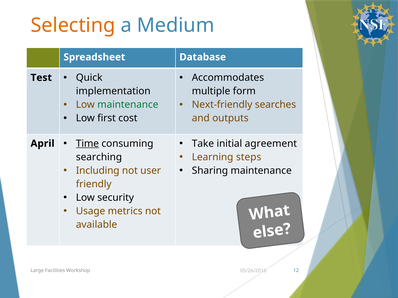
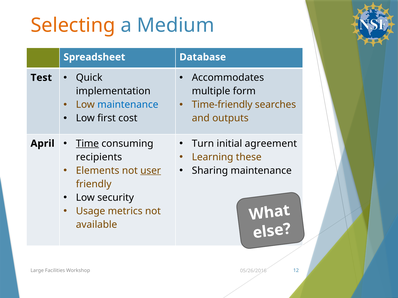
maintenance colour: green -> blue (128, 105)
Next-friendly: Next-friendly -> Time-friendly (222, 105)
Take: Take -> Turn (203, 144)
steps: steps -> these (249, 157)
searching: searching -> recipients (99, 157)
Including: Including -> Elements (98, 171)
user underline: none -> present (151, 171)
